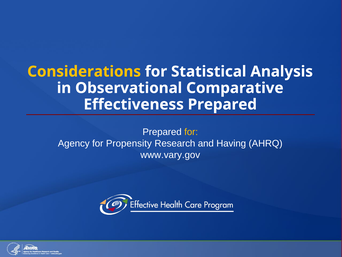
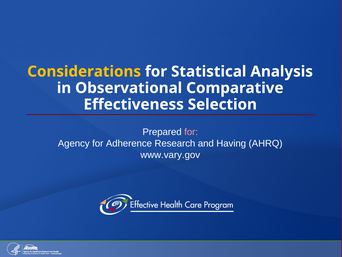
Effectiveness Prepared: Prepared -> Selection (222, 104)
for colour: yellow -> pink (191, 132)
Propensity: Propensity -> Adherence (129, 143)
